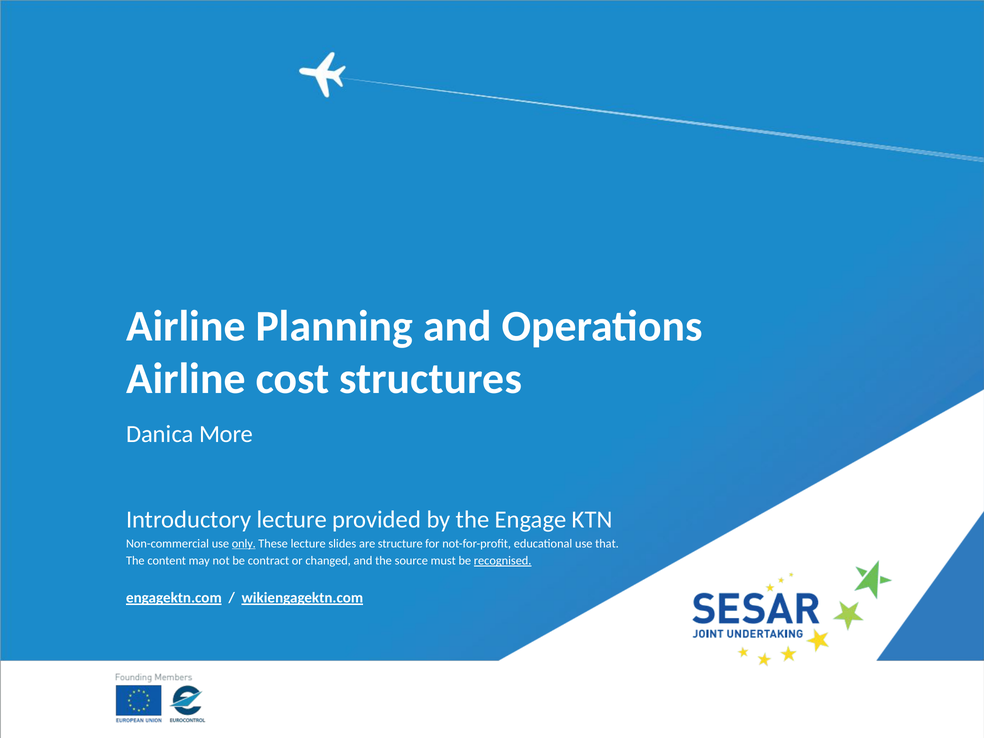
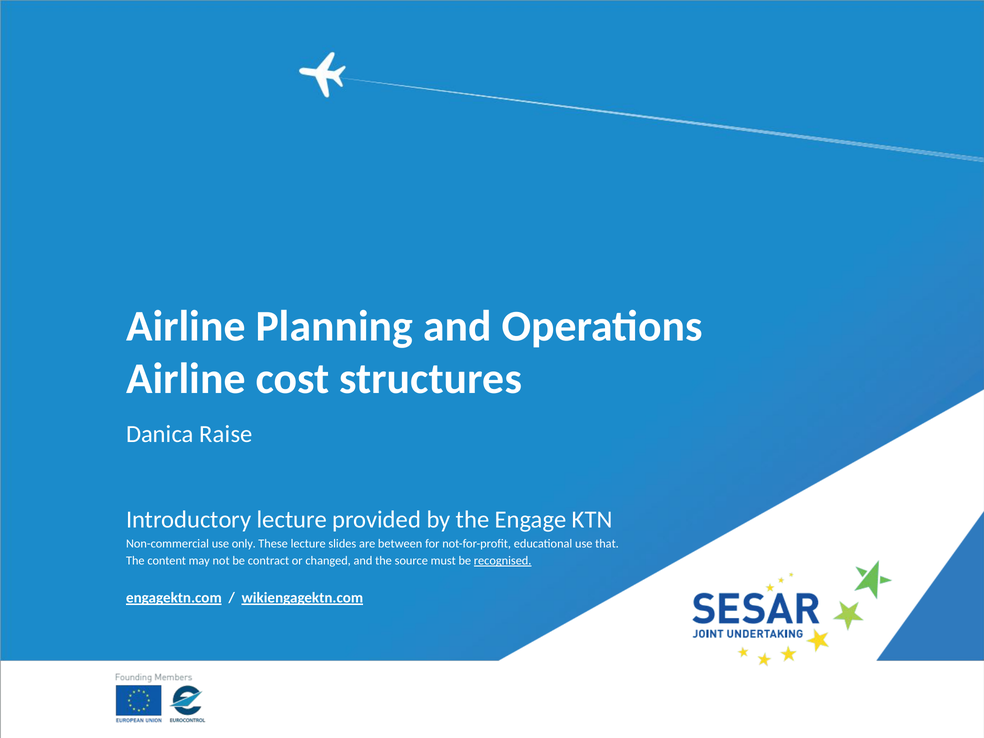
More: More -> Raise (226, 434)
only underline: present -> none (244, 544)
structure: structure -> between (400, 544)
